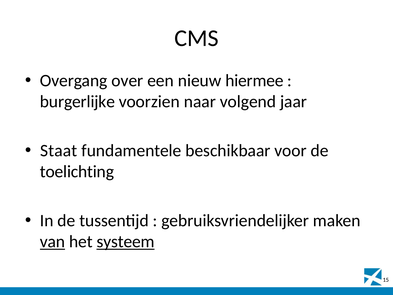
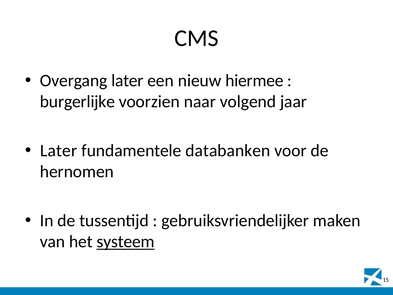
Overgang over: over -> later (127, 81)
Staat: Staat -> Later (59, 151)
beschikbaar: beschikbaar -> databanken (228, 151)
toelichting: toelichting -> hernomen (77, 172)
van underline: present -> none (53, 241)
